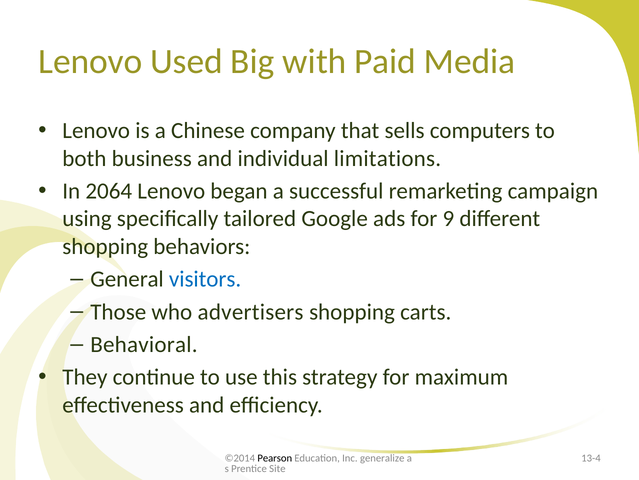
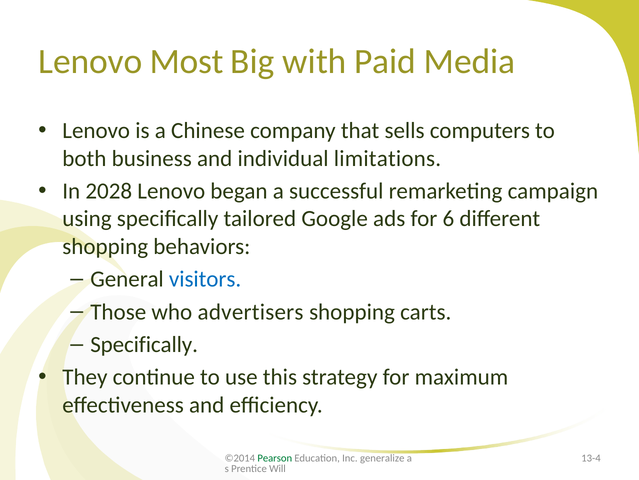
Used: Used -> Most (187, 62)
2064: 2064 -> 2028 (109, 191)
9: 9 -> 6 (448, 218)
Behavioral: Behavioral -> Specifically (144, 344)
Pearson colour: black -> green (275, 458)
Site: Site -> Will (277, 468)
